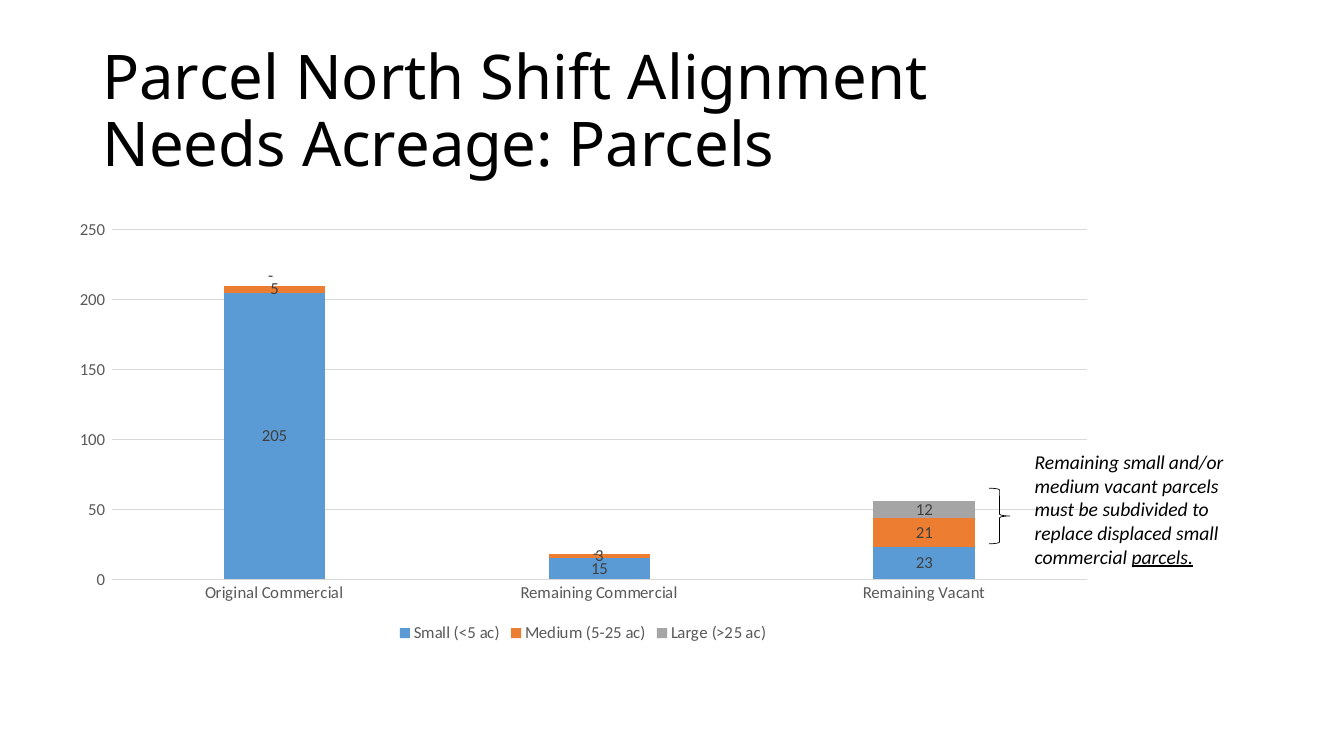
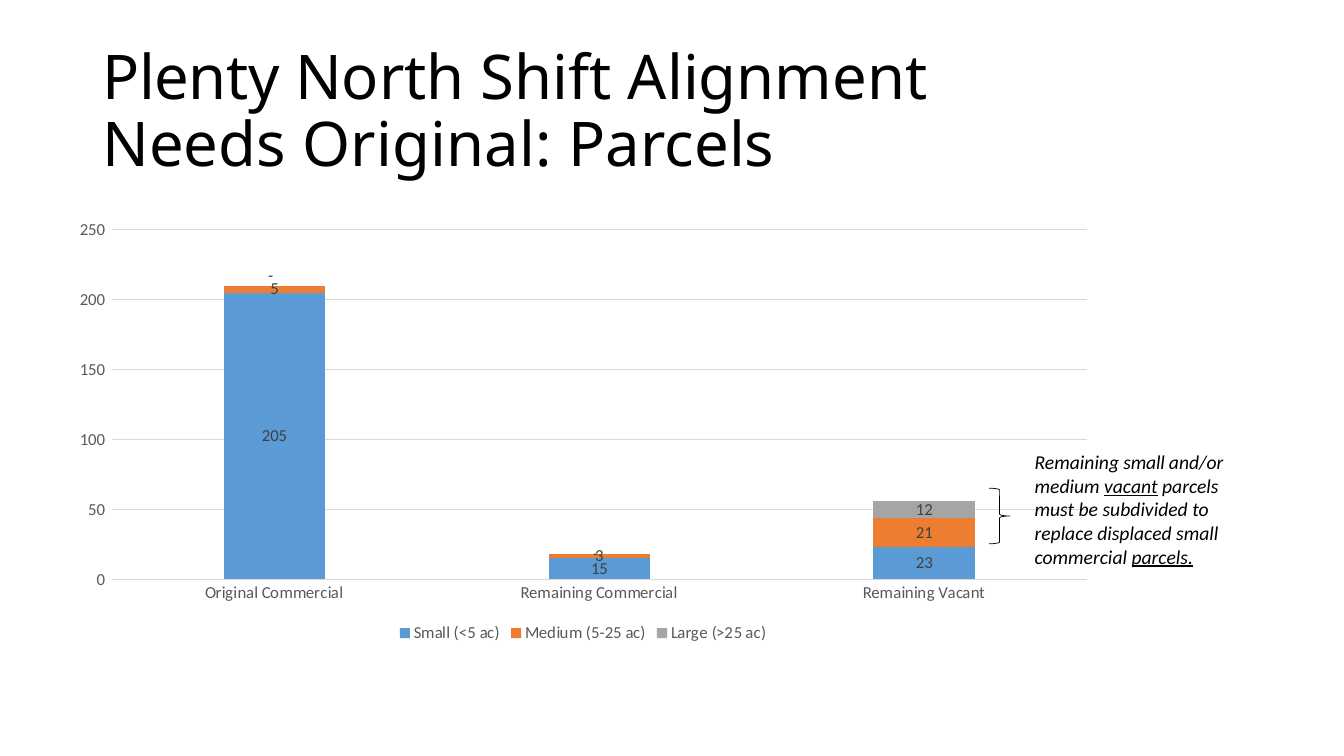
Parcel: Parcel -> Plenty (191, 80)
Needs Acreage: Acreage -> Original (427, 146)
vacant underline: none -> present (1131, 487)
